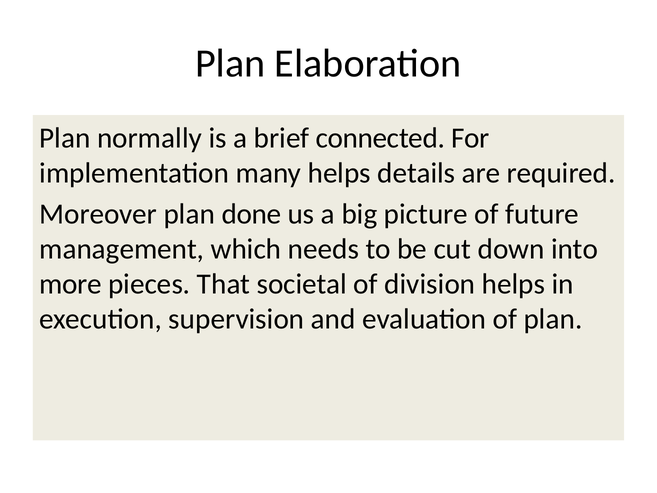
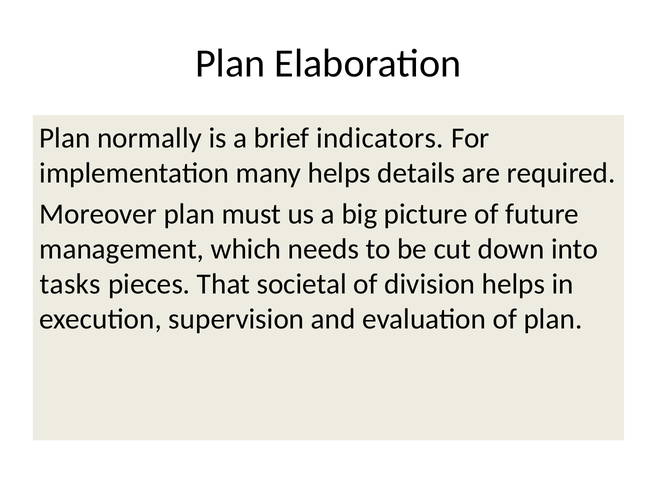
connected: connected -> indicators (380, 138)
done: done -> must (251, 214)
more: more -> tasks (70, 284)
